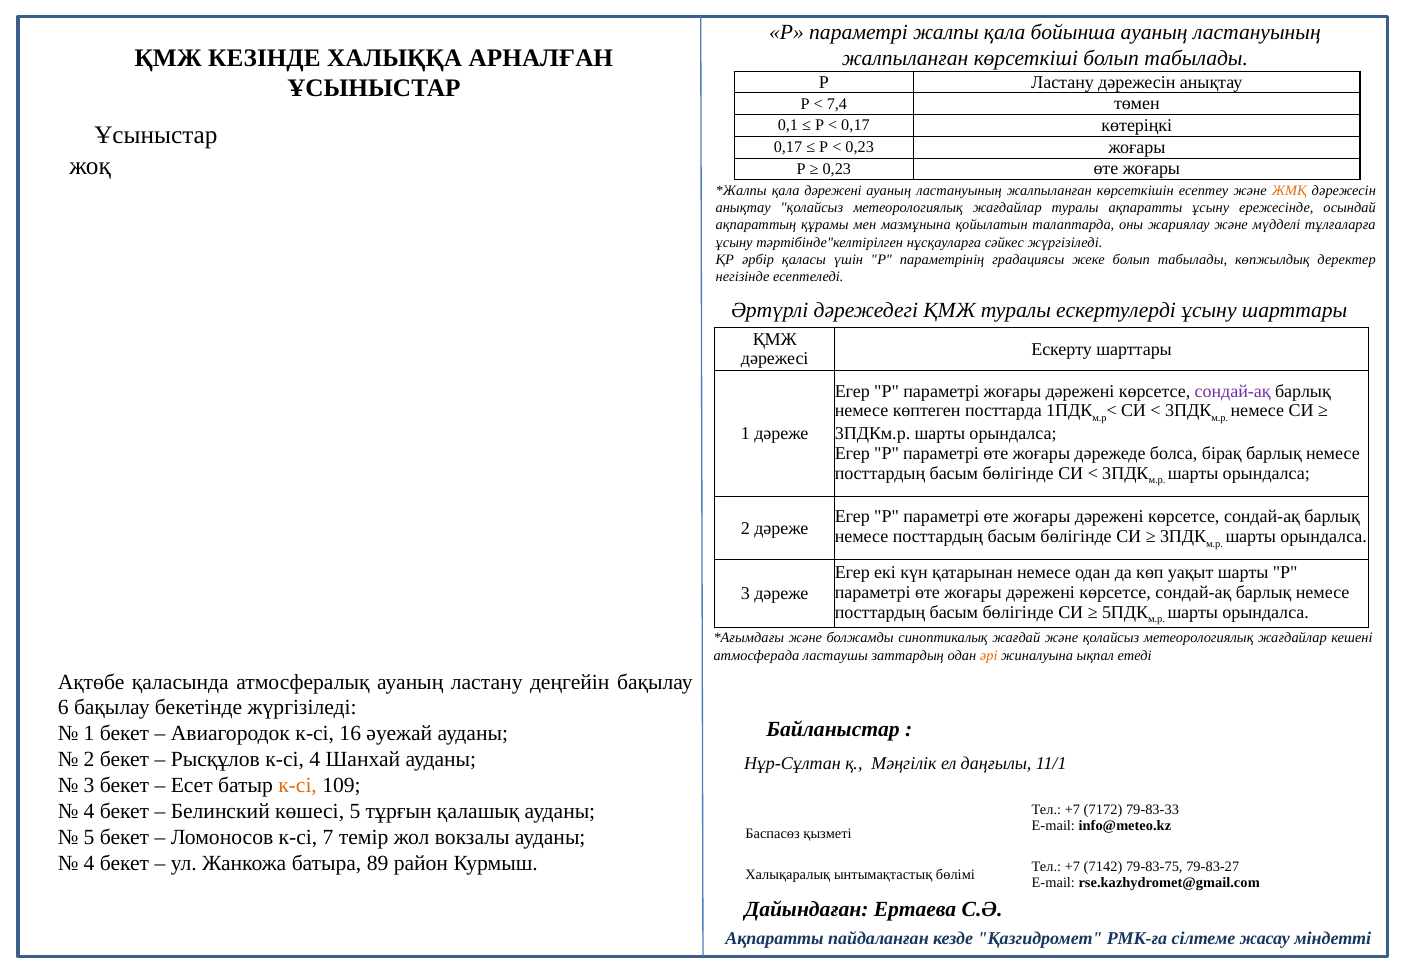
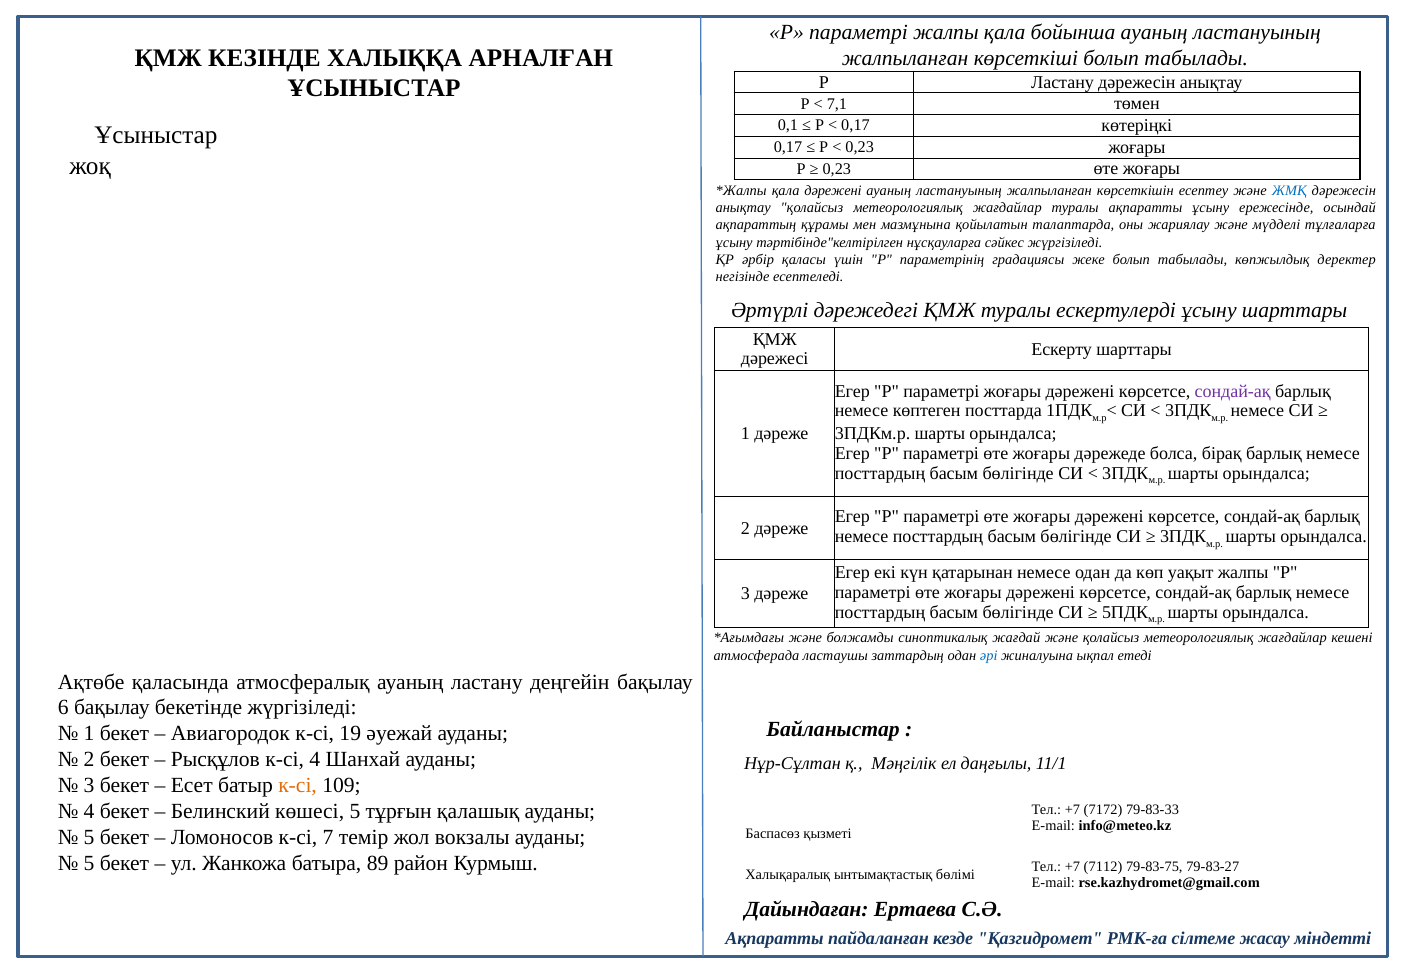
7,4: 7,4 -> 7,1 (837, 104)
ЖМҚ colour: orange -> blue (1289, 191)
уақыт шарты: шарты -> жалпы (1243, 573)
әрі colour: orange -> blue (989, 656)
16: 16 -> 19 (350, 734)
4: 4 -> 5 (89, 864)
7142: 7142 -> 7112 (1103, 867)
